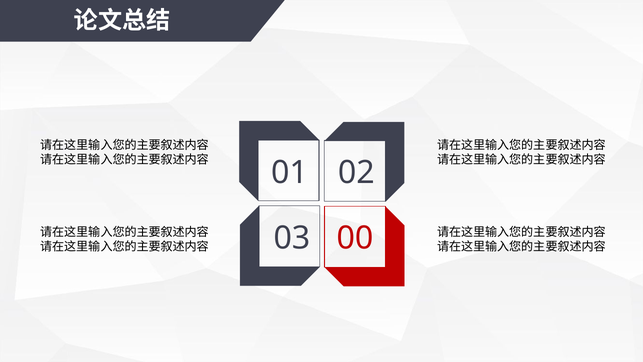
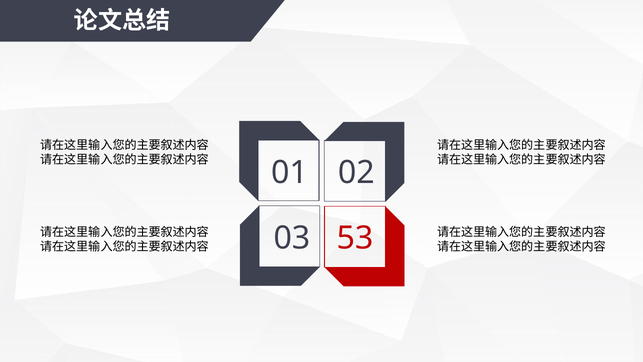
00: 00 -> 53 (355, 238)
